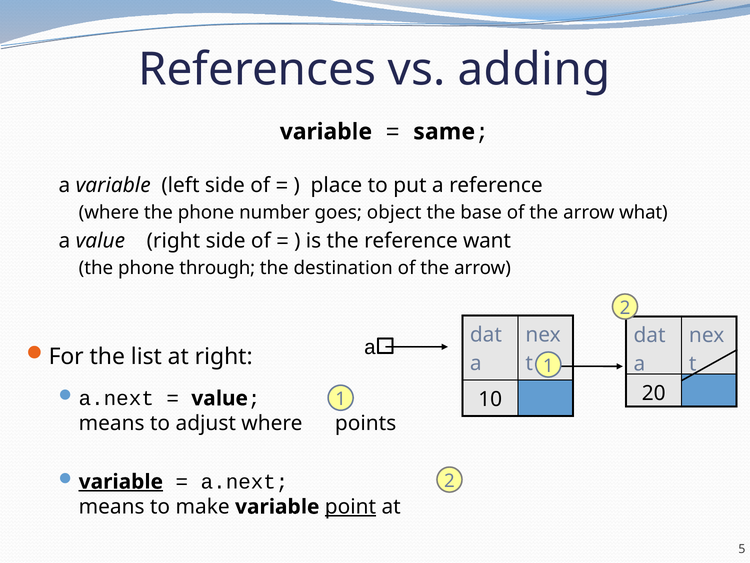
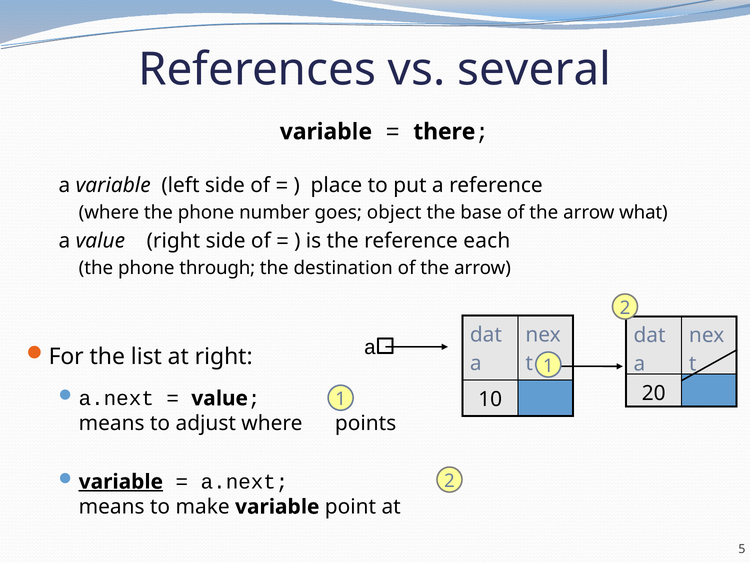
adding: adding -> several (534, 69)
same: same -> there (444, 132)
want: want -> each (487, 241)
point underline: present -> none (351, 506)
